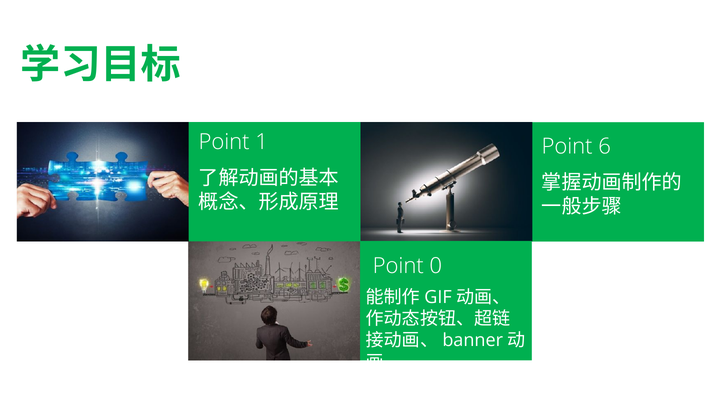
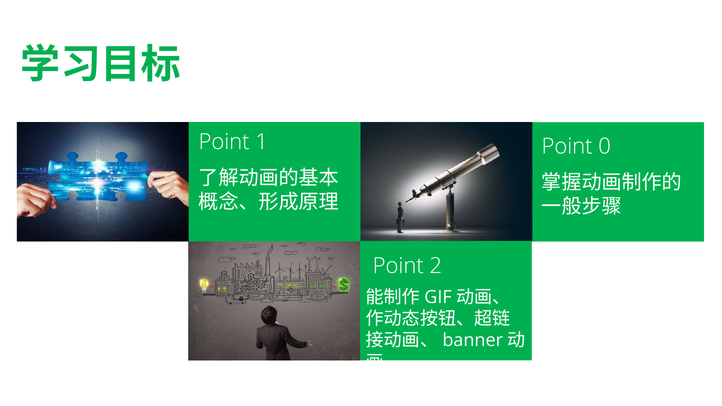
6: 6 -> 0 (605, 147)
0: 0 -> 2 (436, 266)
